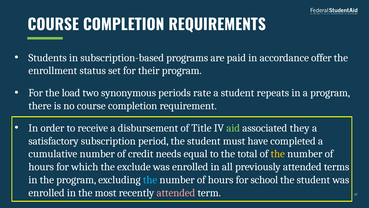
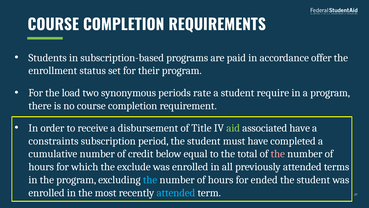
repeats: repeats -> require (273, 93)
associated they: they -> have (300, 128)
satisfactory: satisfactory -> constraints (53, 141)
needs: needs -> below (169, 154)
the colour: yellow -> pink (278, 154)
school: school -> ended (264, 179)
attended colour: pink -> light blue (176, 192)
